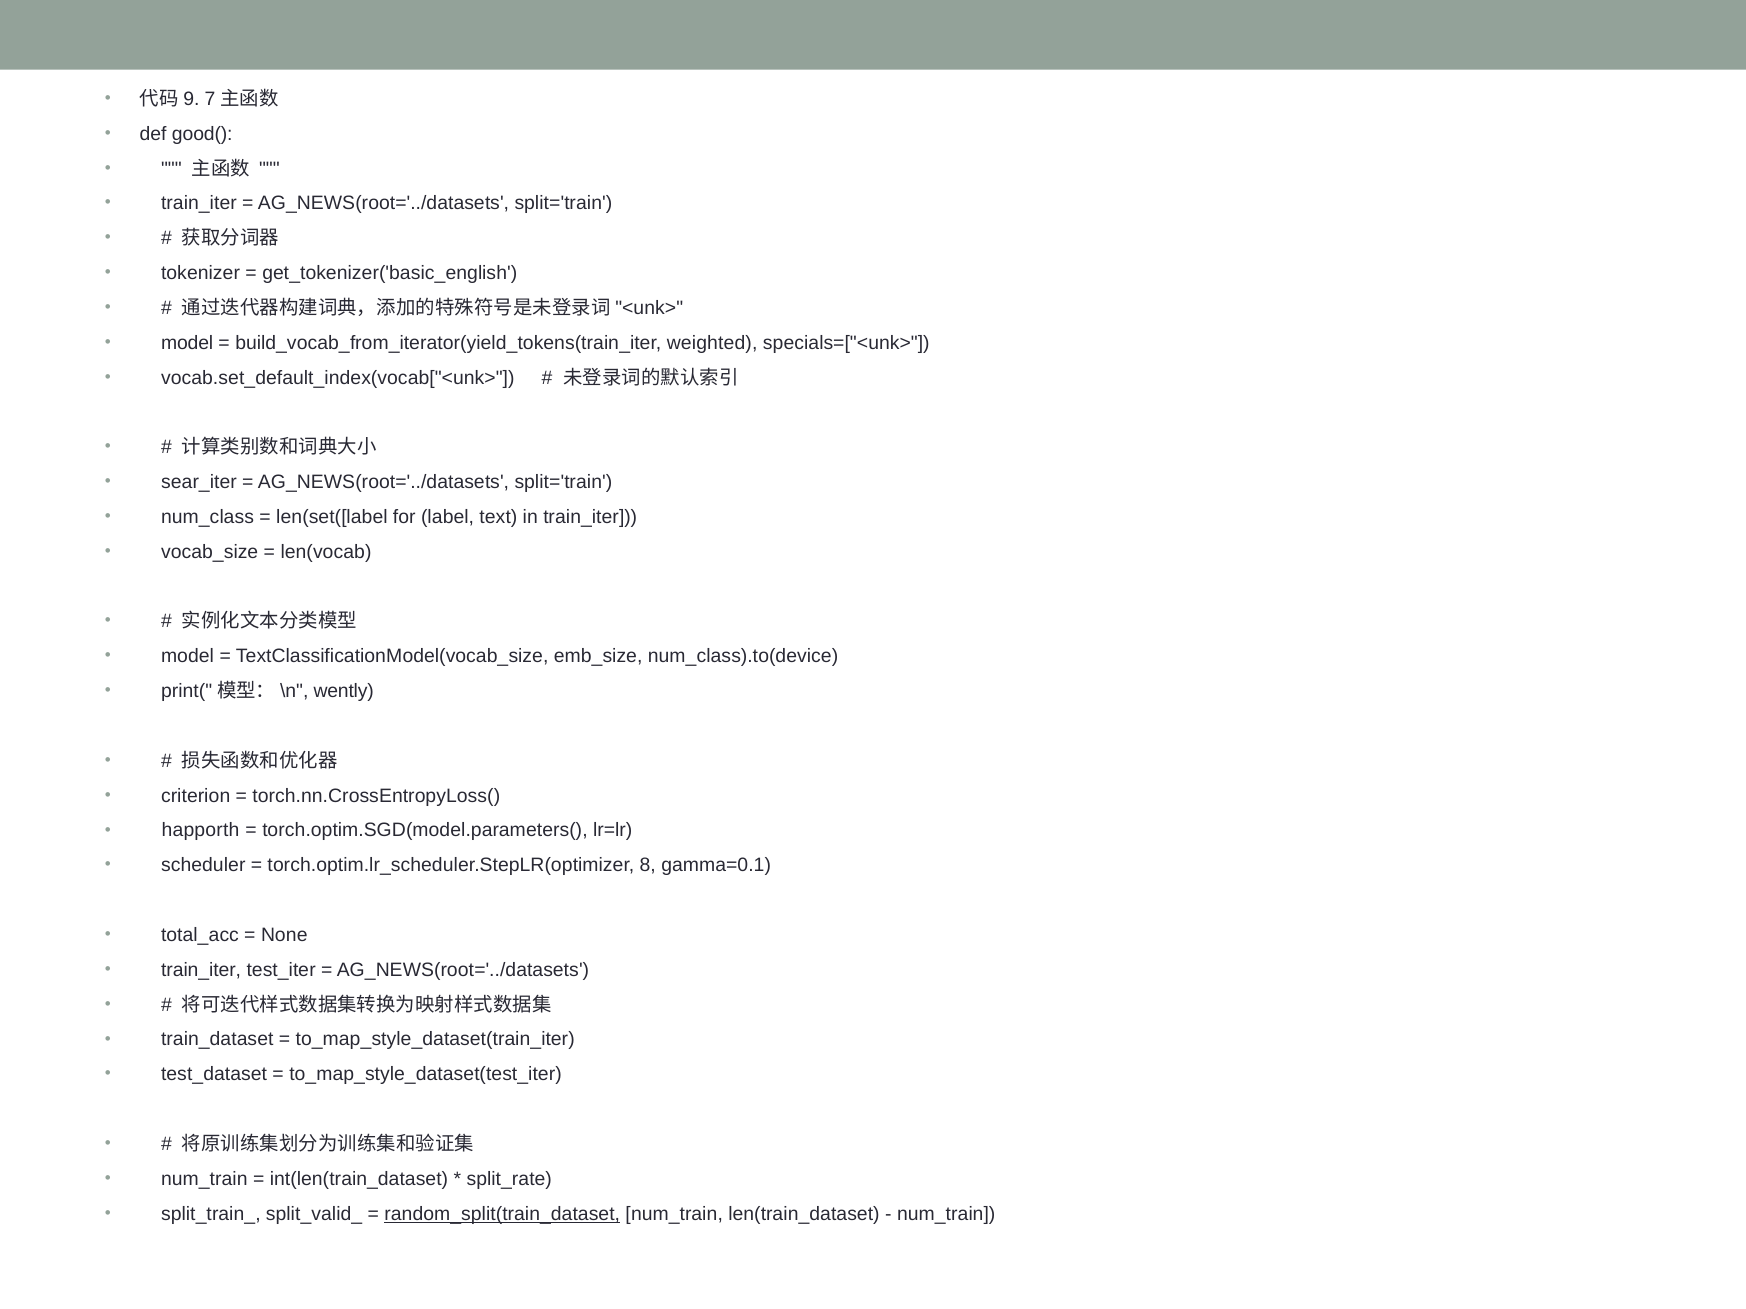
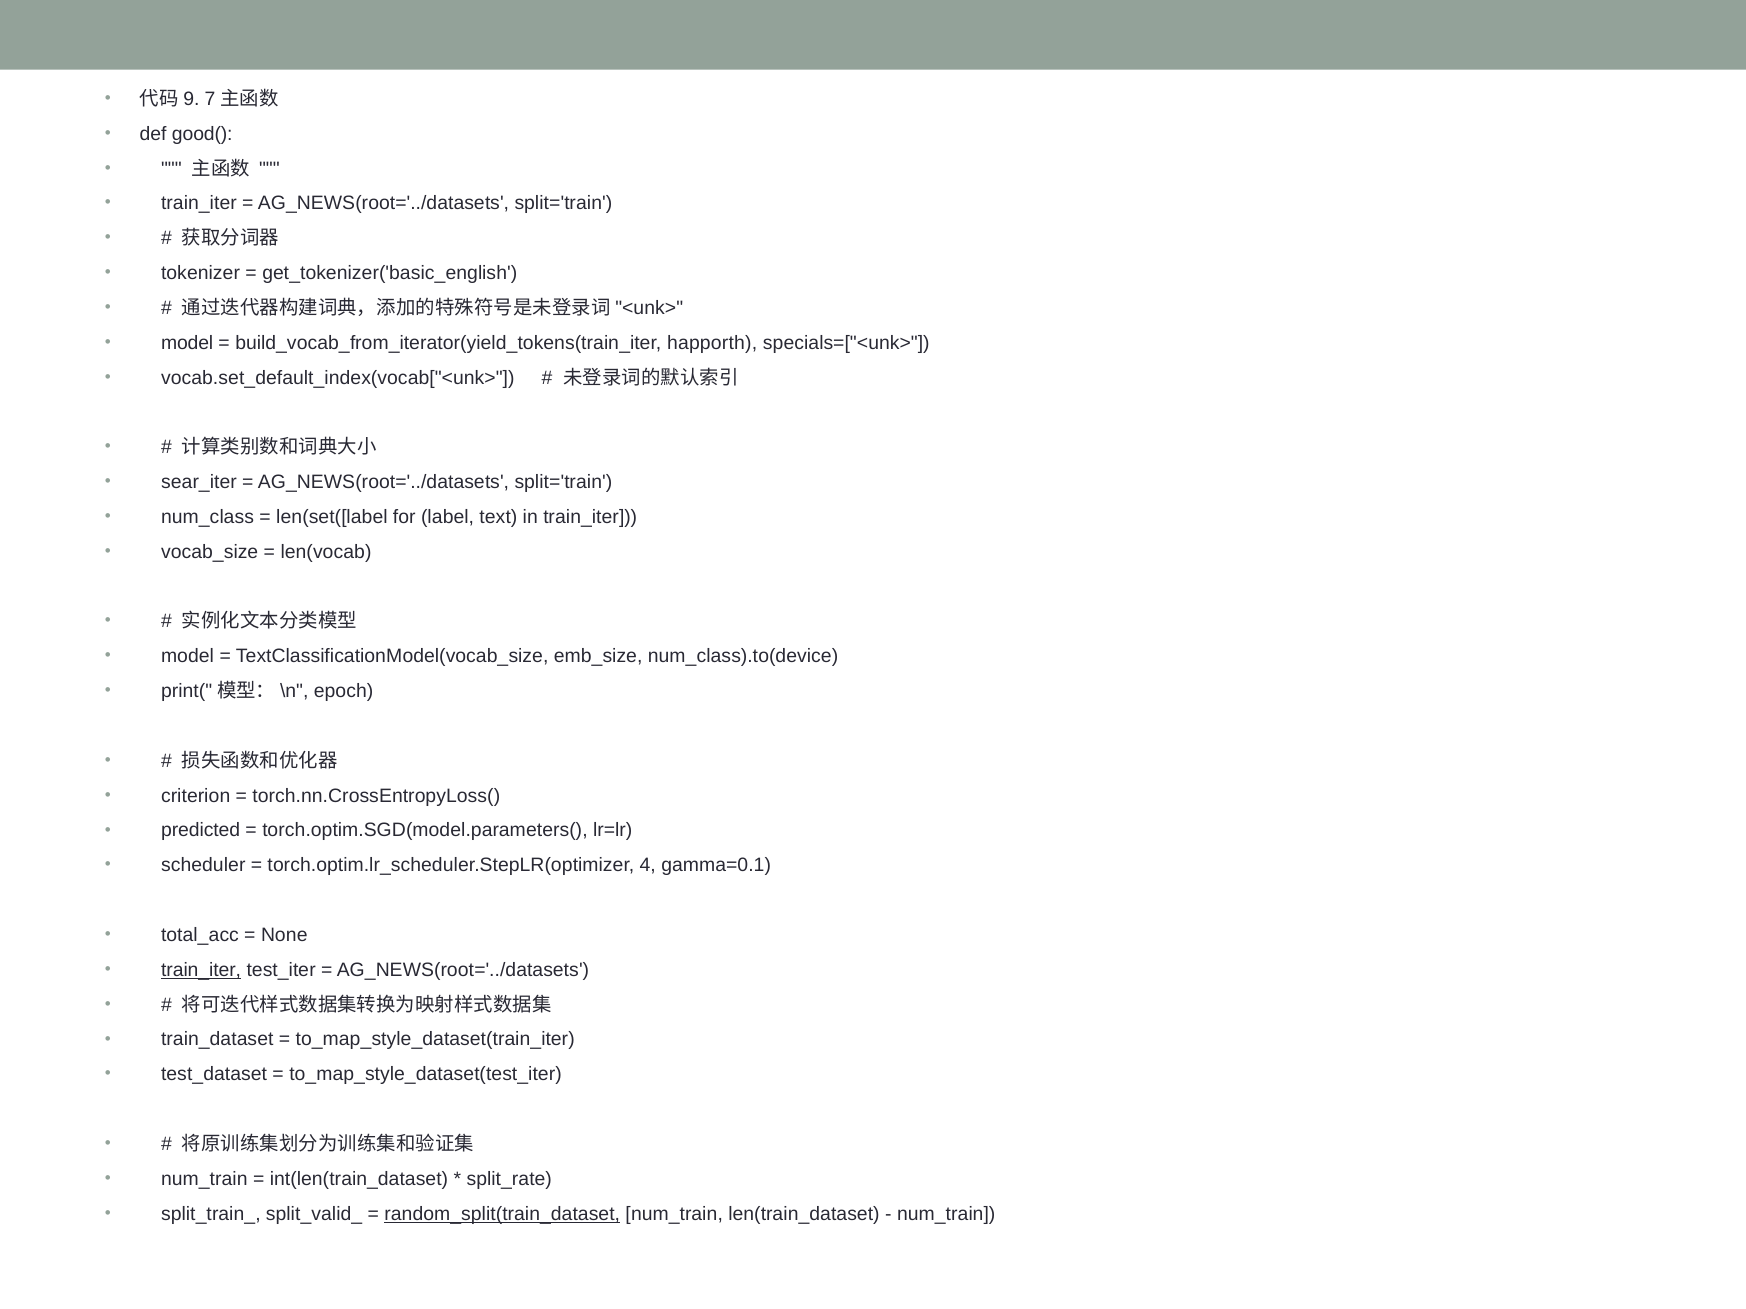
weighted: weighted -> happorth (712, 343)
wently: wently -> epoch (344, 691)
happorth: happorth -> predicted (201, 831)
8: 8 -> 4 (648, 866)
train_iter underline: none -> present (201, 970)
